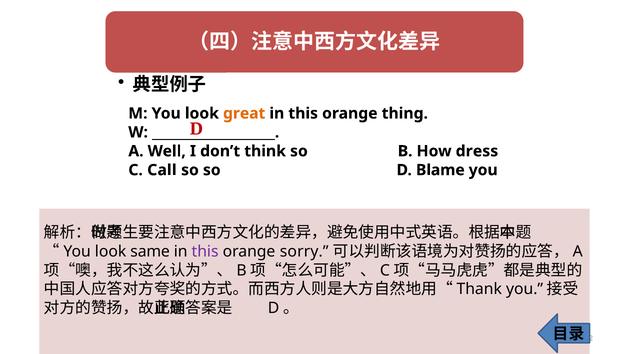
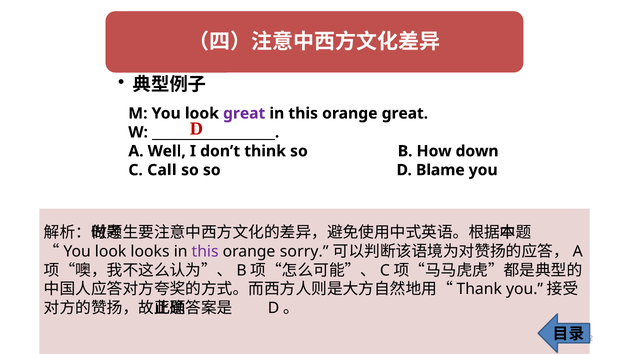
great colour: orange -> purple (244, 113)
orange thing: thing -> great (405, 113)
dress: dress -> down (477, 151)
same: same -> looks (150, 251)
